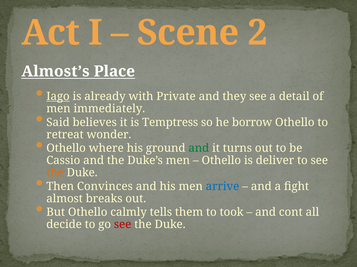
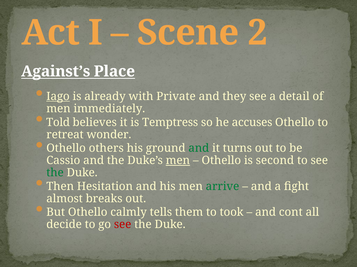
Almost’s: Almost’s -> Against’s (56, 72)
Said: Said -> Told (58, 123)
borrow: borrow -> accuses (252, 123)
where: where -> others (106, 149)
men underline: none -> present (178, 161)
deliver: deliver -> second (275, 161)
the colour: orange -> green (55, 173)
Convinces: Convinces -> Hesitation (105, 187)
arrive colour: blue -> green (222, 187)
